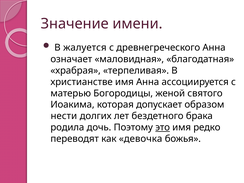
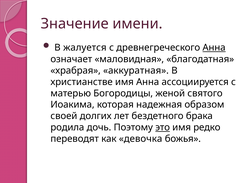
Анна underline: none -> present (214, 48)
терпеливая: терпеливая -> аккуратная (136, 71)
допускает: допускает -> надежная (159, 105)
нести: нести -> своей (64, 116)
